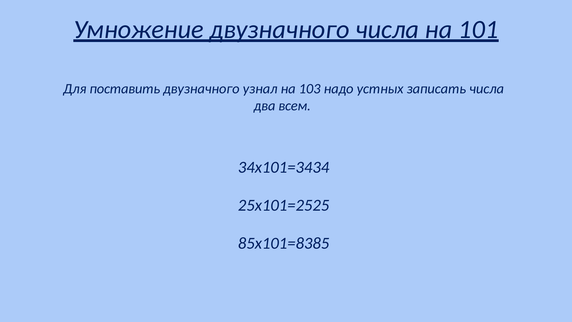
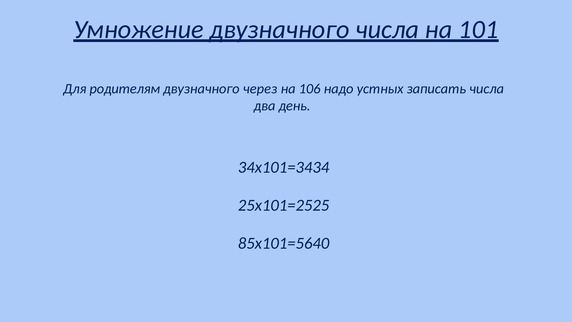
поставить: поставить -> родителям (125, 89)
узнал: узнал -> через (260, 89)
103: 103 -> 106 (310, 89)
всем: всем -> день (295, 106)
85x101=8385: 85x101=8385 -> 85x101=5640 (284, 243)
